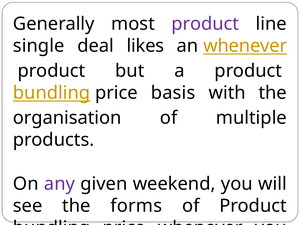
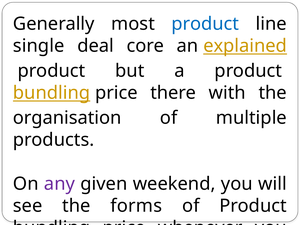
product colour: purple -> blue (205, 24)
likes: likes -> core (145, 46)
an whenever: whenever -> explained (245, 46)
basis: basis -> there (173, 93)
